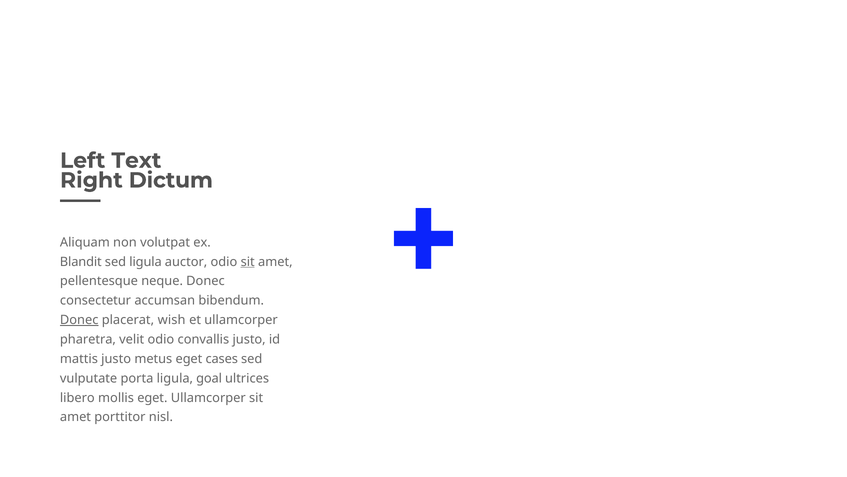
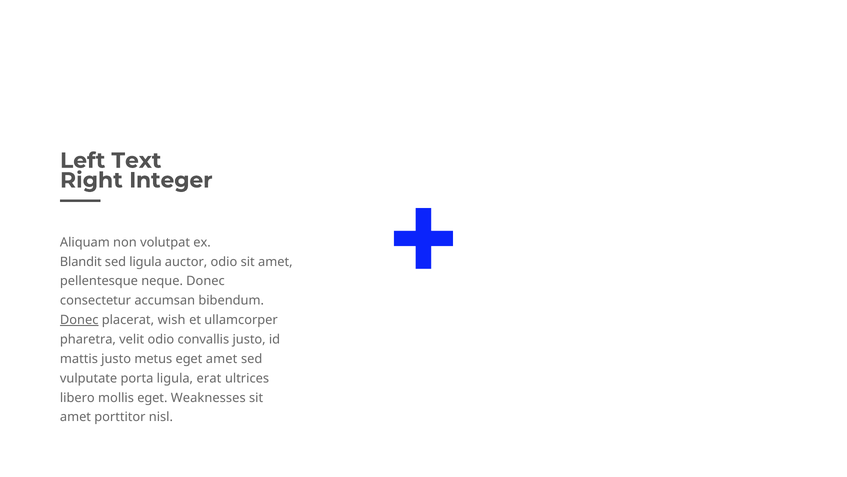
Dictum: Dictum -> Integer (171, 180)
sit underline: present -> none (248, 262)
eget cases: cases -> amet (222, 359)
goal: goal -> erat (209, 378)
eget Ullamcorper: Ullamcorper -> Weaknesses (208, 398)
